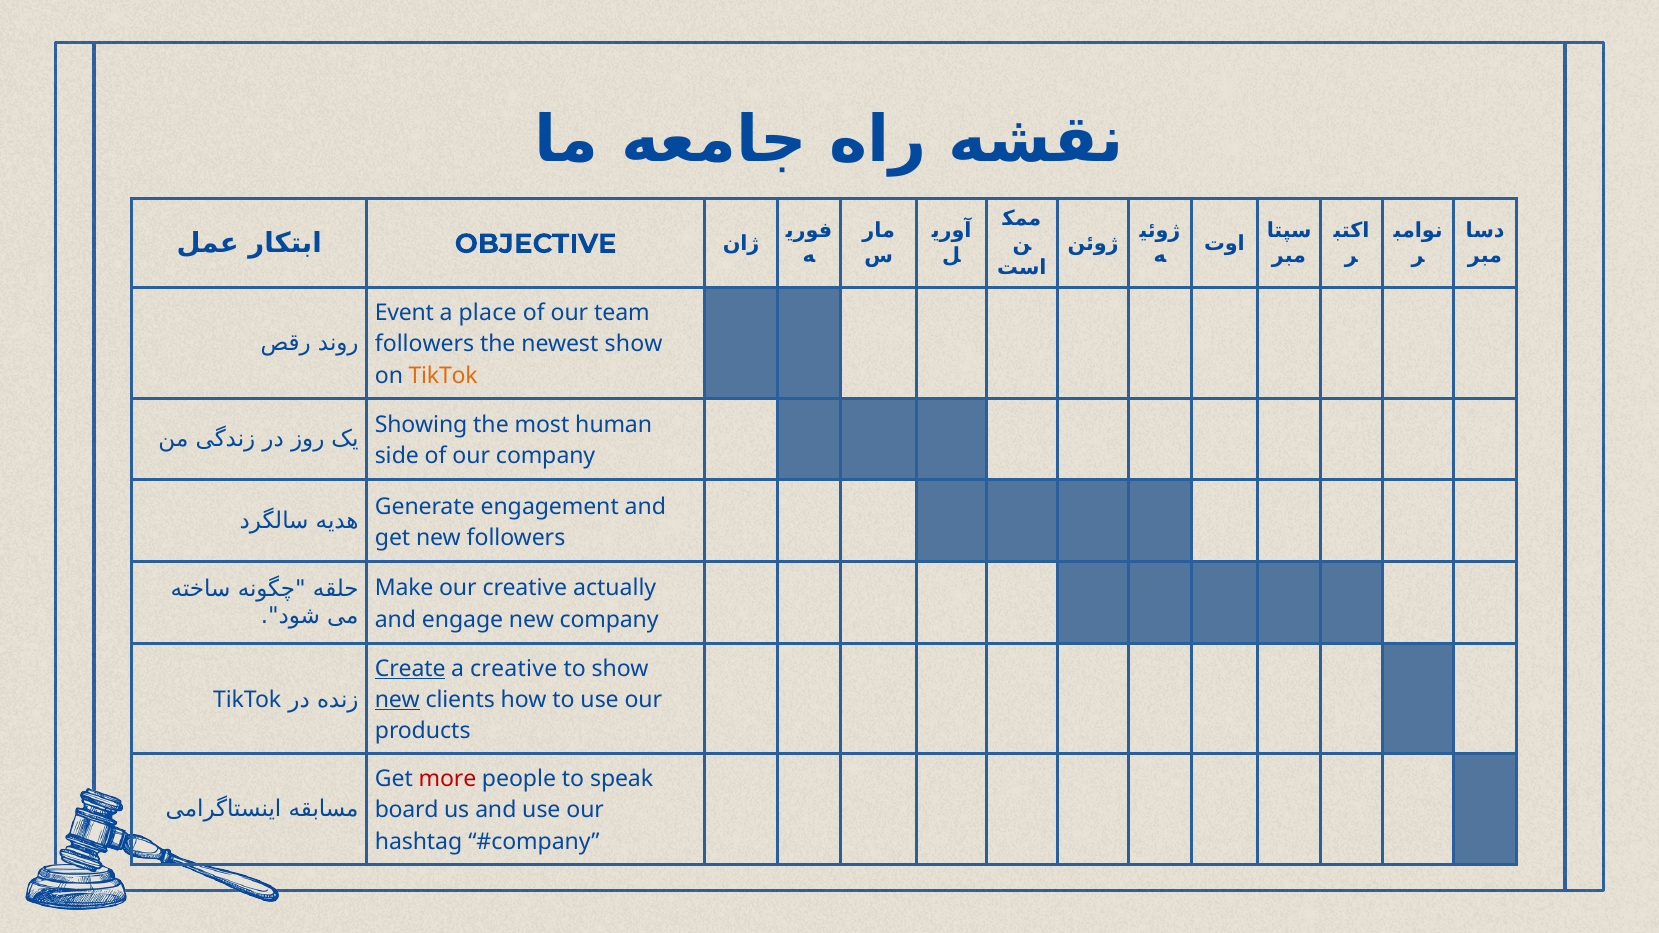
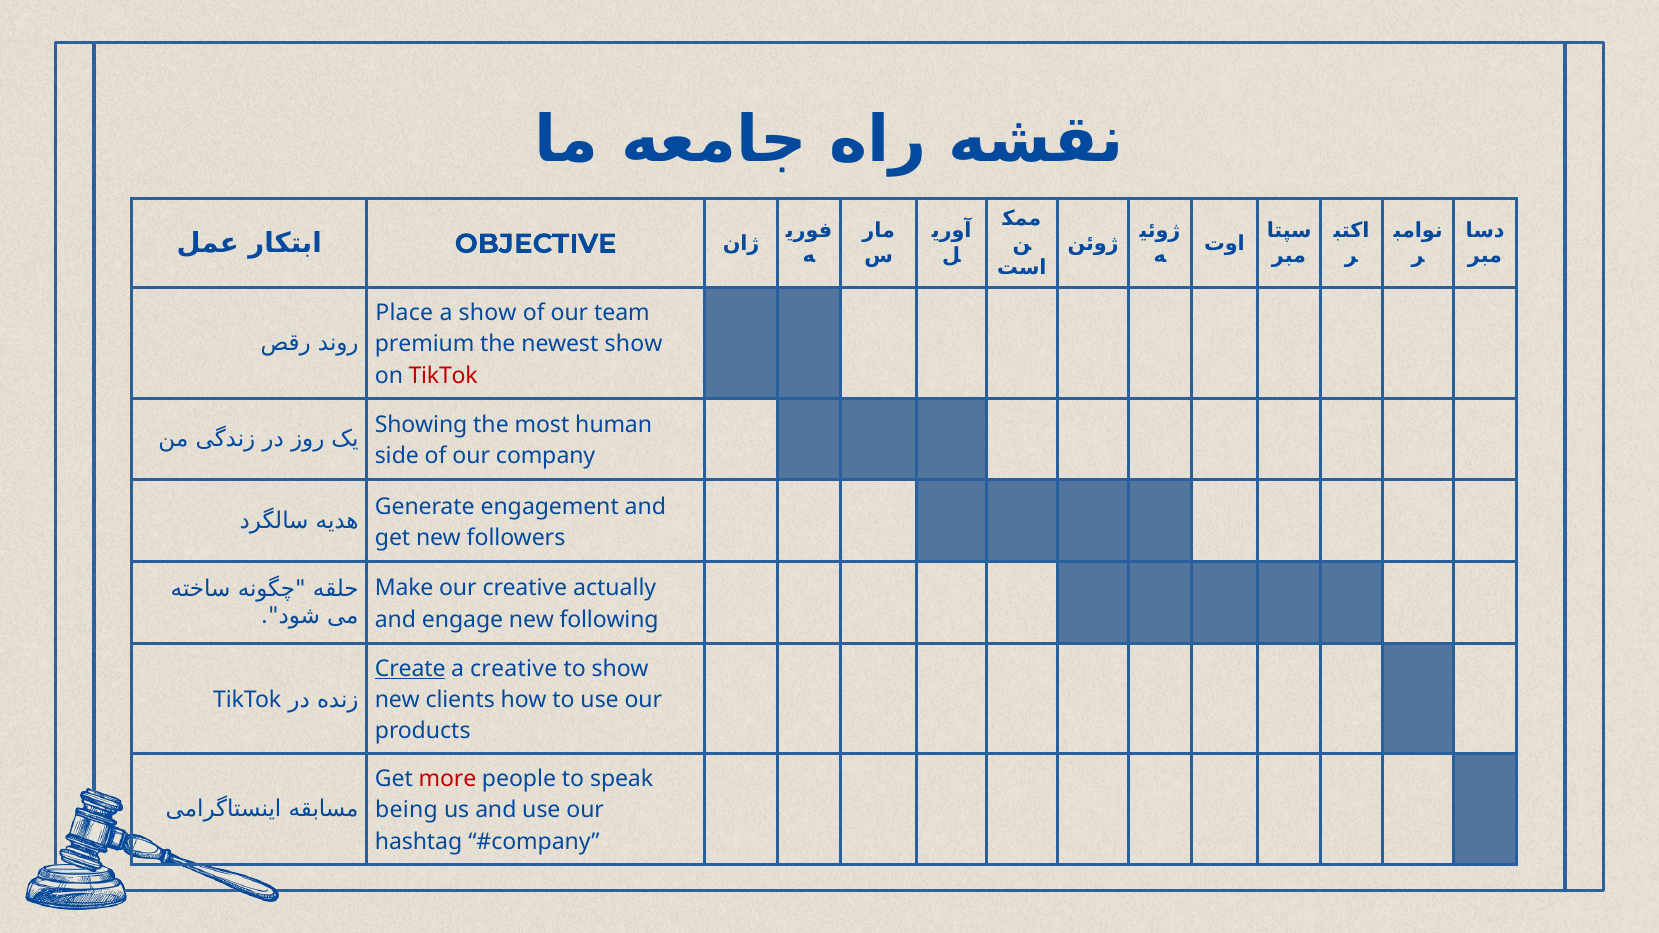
Event: Event -> Place (404, 313)
a place: place -> show (488, 313)
followers: followers -> premium (425, 344)
TikTok colour: orange -> red (443, 376)
new company: company -> following (609, 620)
new underline: present -> none (397, 700)
board: board -> being (406, 810)
